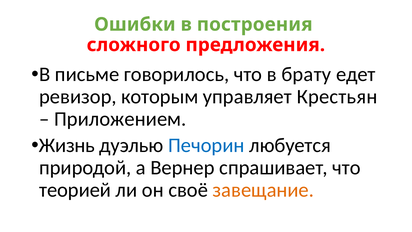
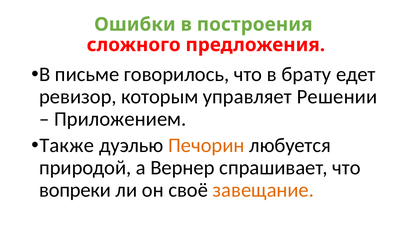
Крестьян: Крестьян -> Решении (337, 96)
Жизнь: Жизнь -> Также (67, 145)
Печорин colour: blue -> orange (206, 145)
теорией: теорией -> вопреки (75, 190)
